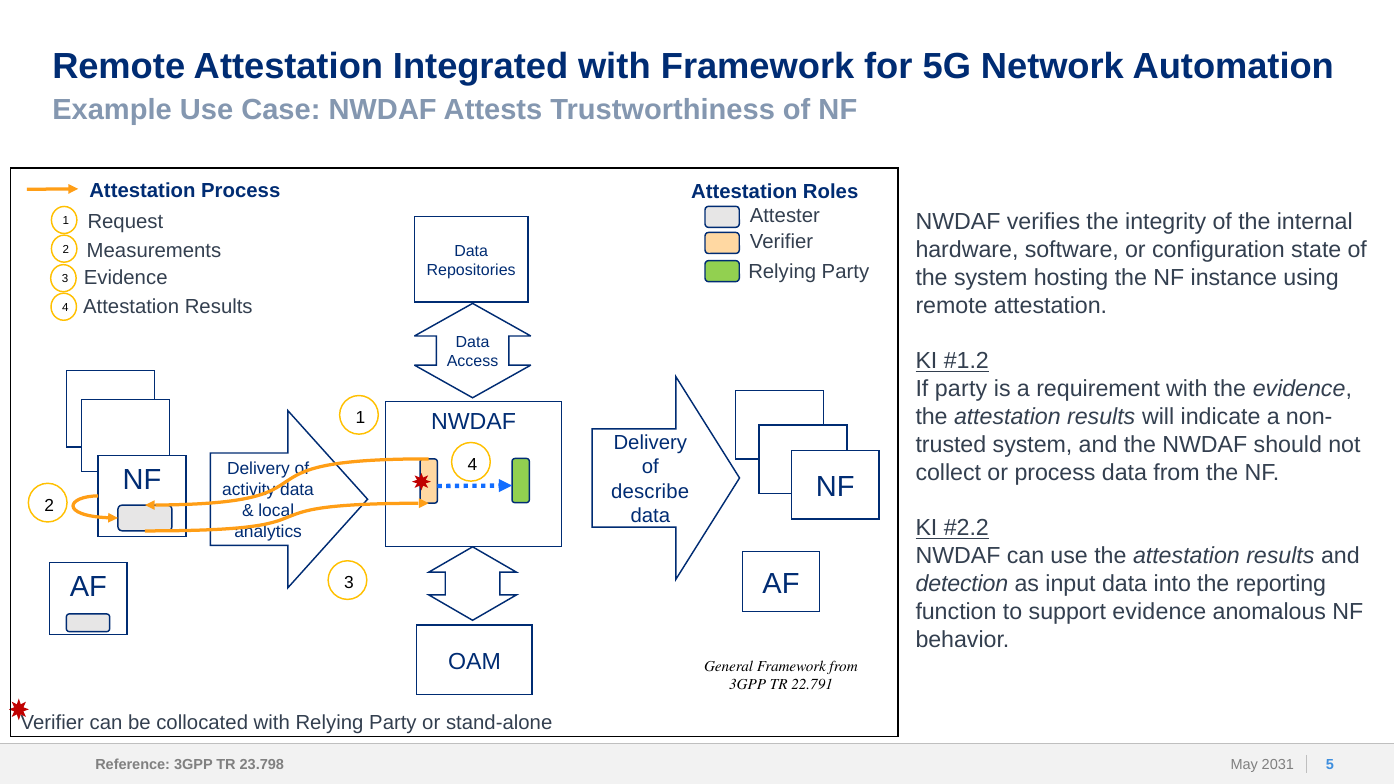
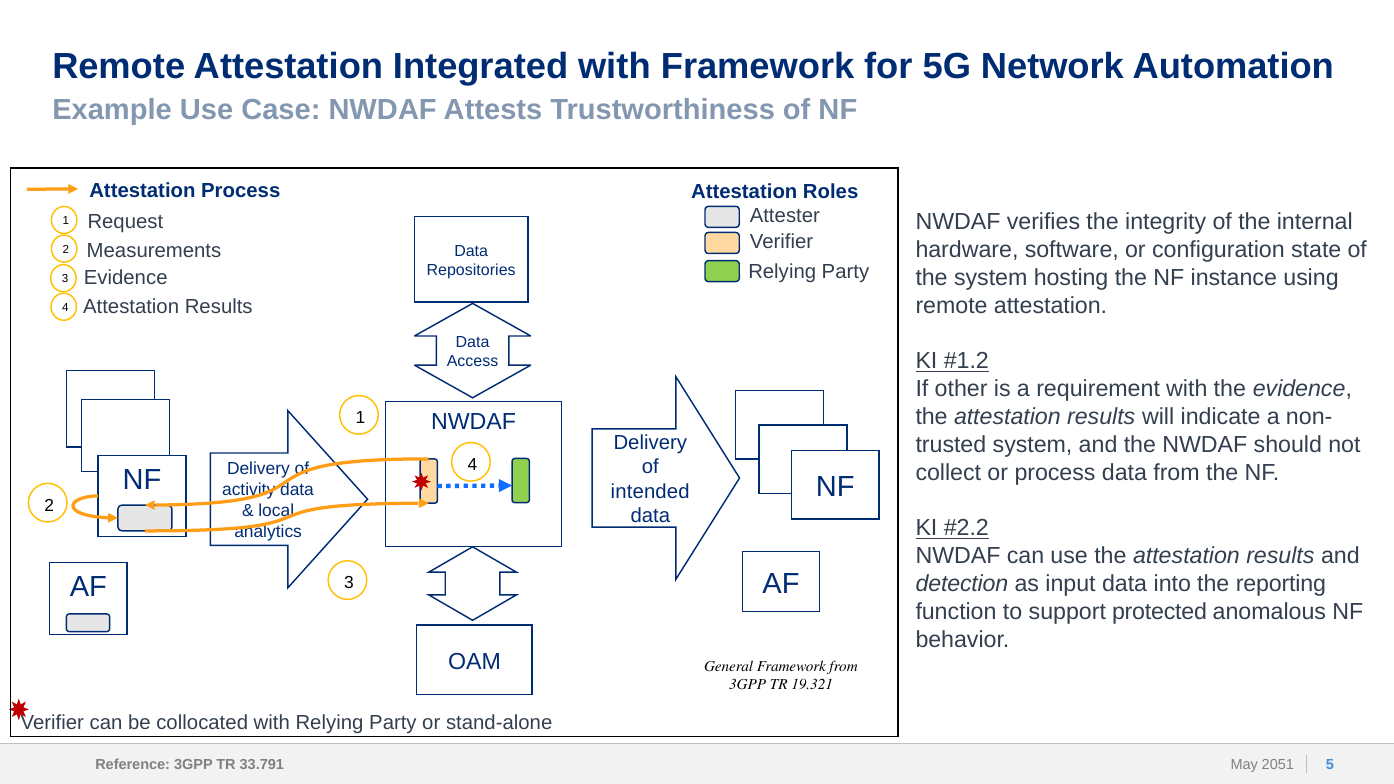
If party: party -> other (961, 389)
describe: describe -> intended (650, 492)
support evidence: evidence -> protected (1159, 612)
22.791: 22.791 -> 19.321 (812, 685)
23.798: 23.798 -> 33.791 (262, 765)
2031: 2031 -> 2051 (1278, 765)
